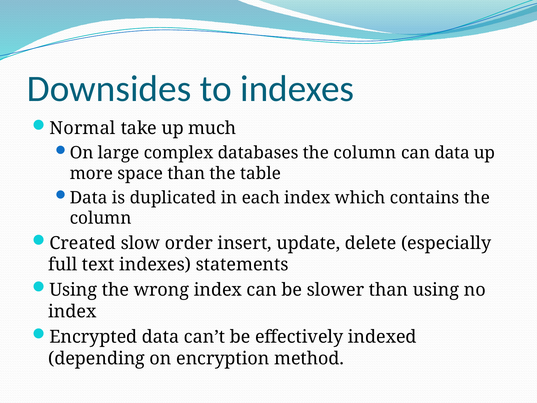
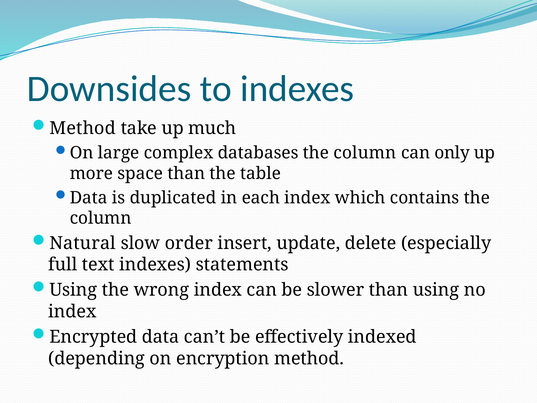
Normal: Normal -> Method (83, 128)
can data: data -> only (452, 153)
Created: Created -> Natural (83, 243)
